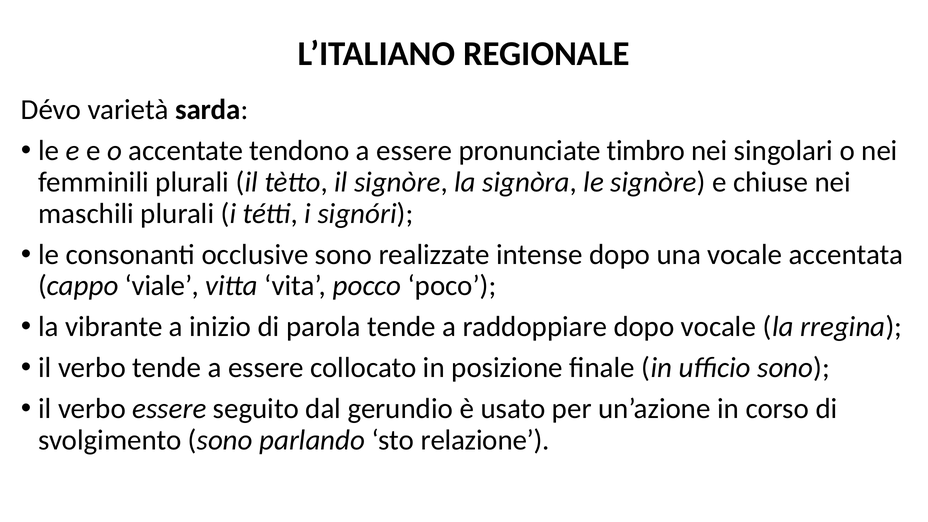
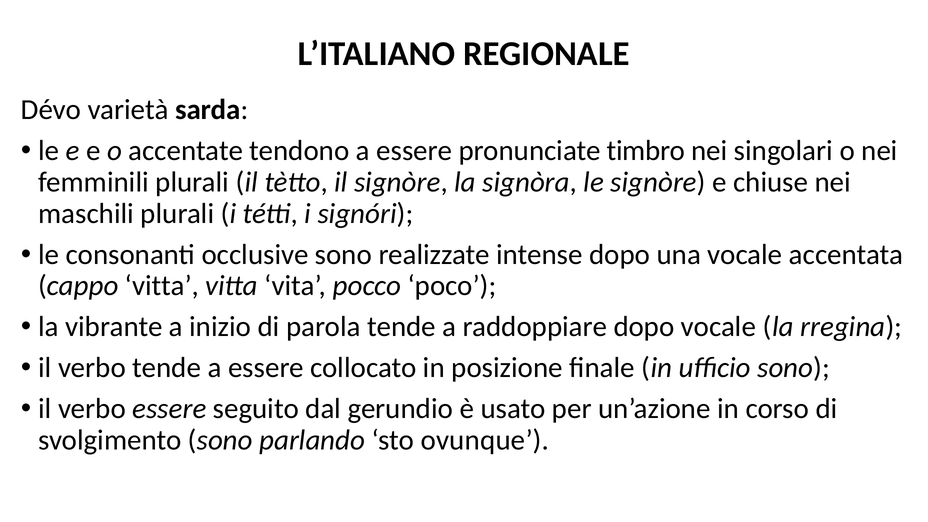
cappo viale: viale -> vitta (162, 286)
relazione: relazione -> ovunque (485, 440)
